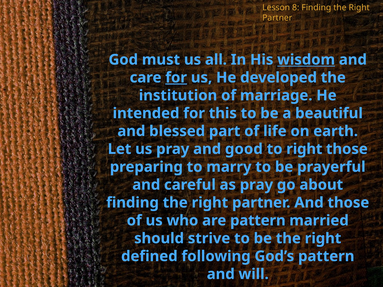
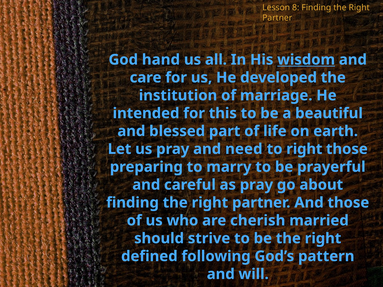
must: must -> hand (161, 60)
for underline: present -> none (176, 78)
good: good -> need (244, 149)
are pattern: pattern -> cherish (258, 221)
